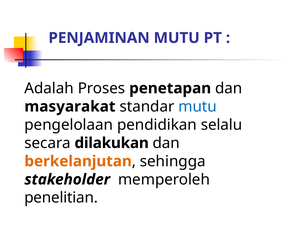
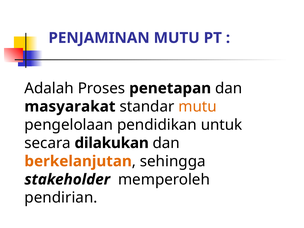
mutu colour: blue -> orange (198, 107)
selalu: selalu -> untuk (222, 125)
penelitian: penelitian -> pendirian (61, 198)
